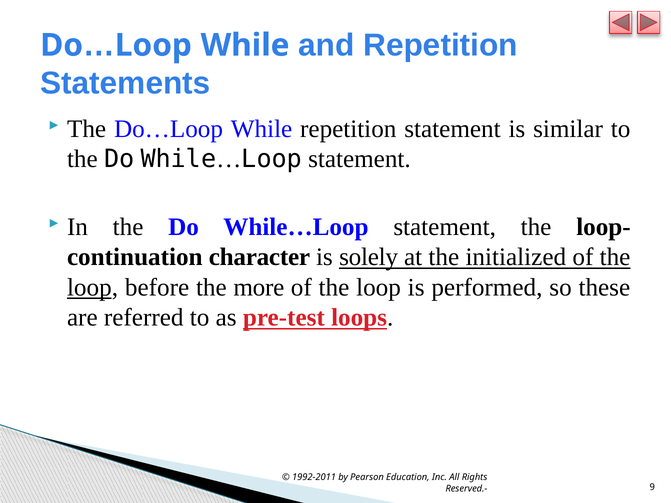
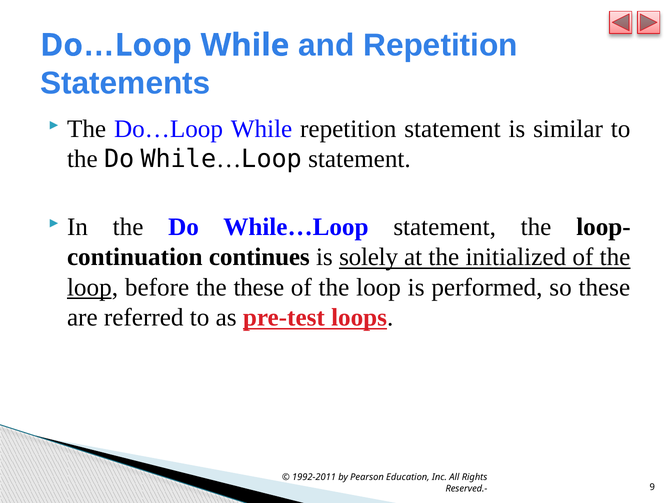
character: character -> continues (259, 257)
the more: more -> these (259, 287)
